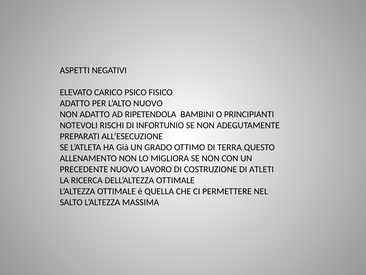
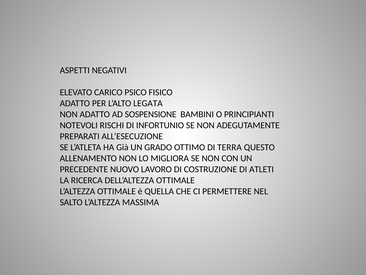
L’ALTO NUOVO: NUOVO -> LEGATA (148, 103)
RIPETENDOLA: RIPETENDOLA -> SOSPENSIONE (151, 114)
